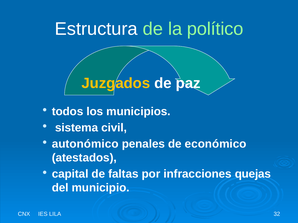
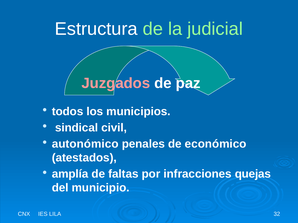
político: político -> judicial (215, 29)
Juzgados colour: yellow -> pink (116, 83)
sistema: sistema -> sindical (77, 128)
capital: capital -> amplía (70, 174)
